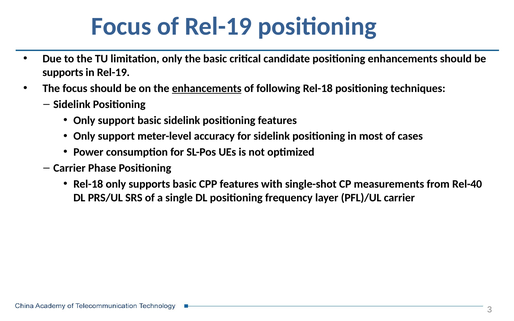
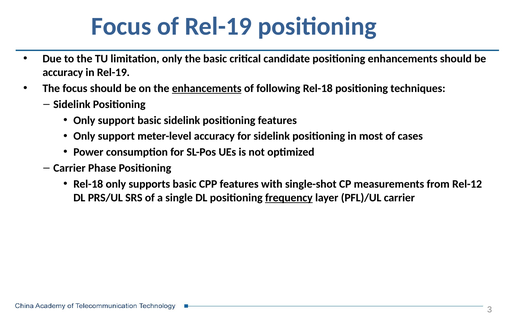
supports: supports -> accuracy (63, 72)
Rel-40: Rel-40 -> Rel-12 (467, 184)
frequency underline: none -> present (289, 198)
